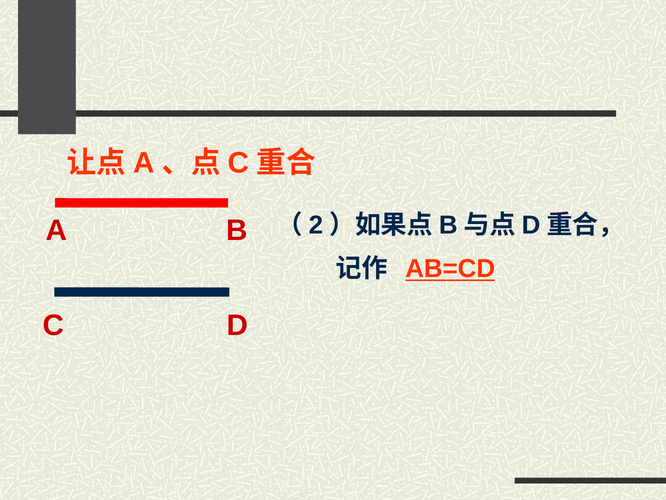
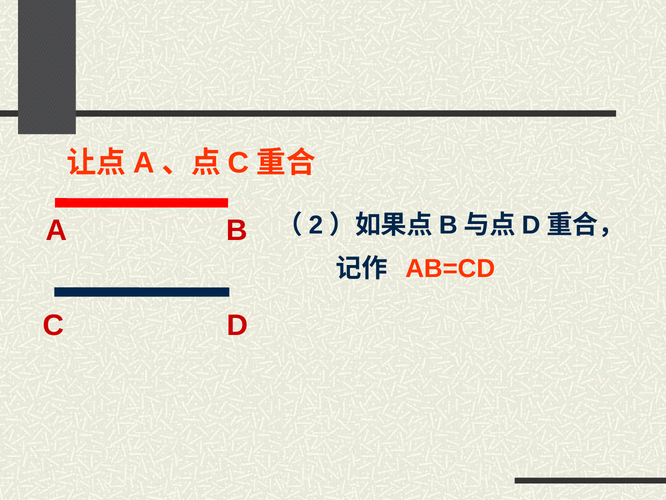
AB=CD underline: present -> none (450, 269)
